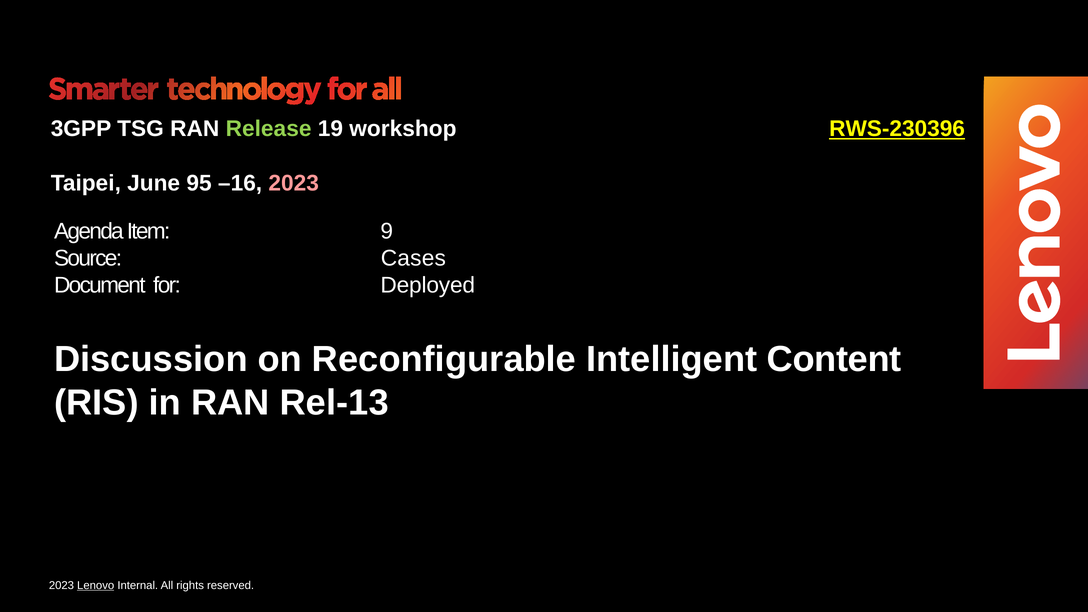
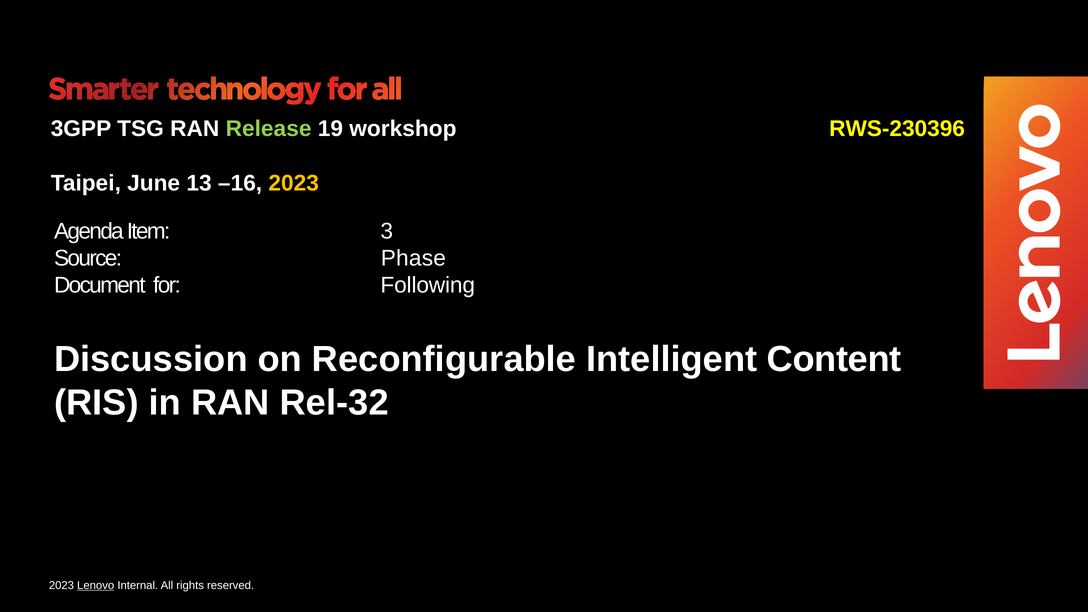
RWS-230396 underline: present -> none (897, 129)
95: 95 -> 13 (199, 183)
2023 colour: pink -> yellow (294, 183)
9: 9 -> 3 (387, 231)
Cases: Cases -> Phase (413, 258)
Deployed: Deployed -> Following (428, 286)
Rel-13: Rel-13 -> Rel-32 (334, 403)
